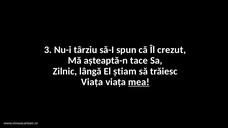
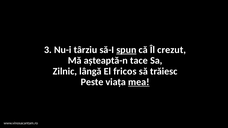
spun underline: none -> present (126, 50)
știam: știam -> fricos (125, 71)
Viața: Viața -> Peste (92, 82)
